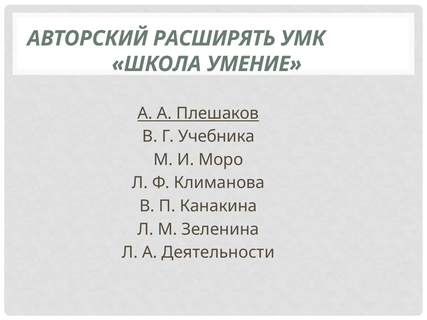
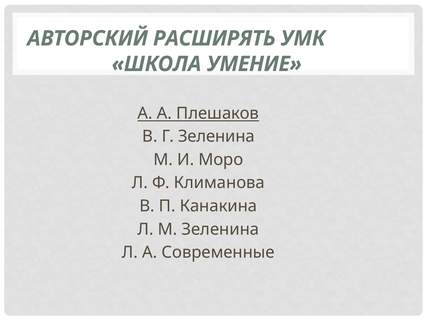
Г Учебника: Учебника -> Зеленина (216, 137)
Деятельности: Деятельности -> Современные (218, 253)
